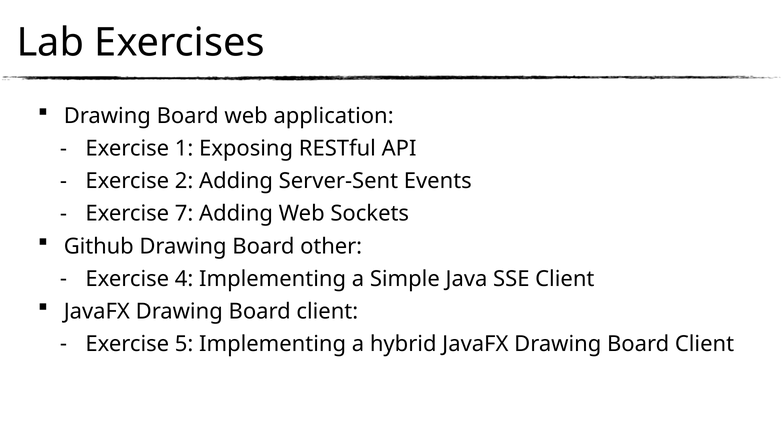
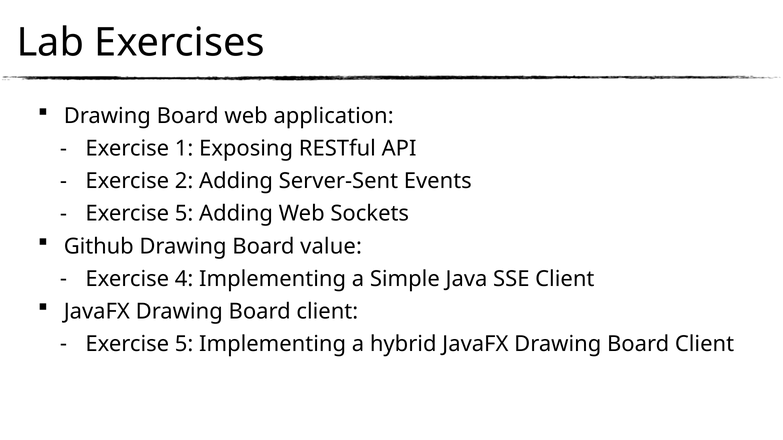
7: 7 -> 5 (184, 214)
other: other -> value (331, 246)
